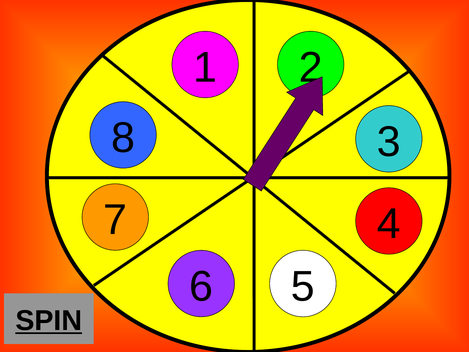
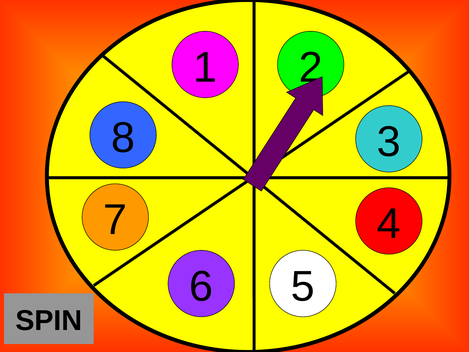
SPIN underline: present -> none (49, 321)
